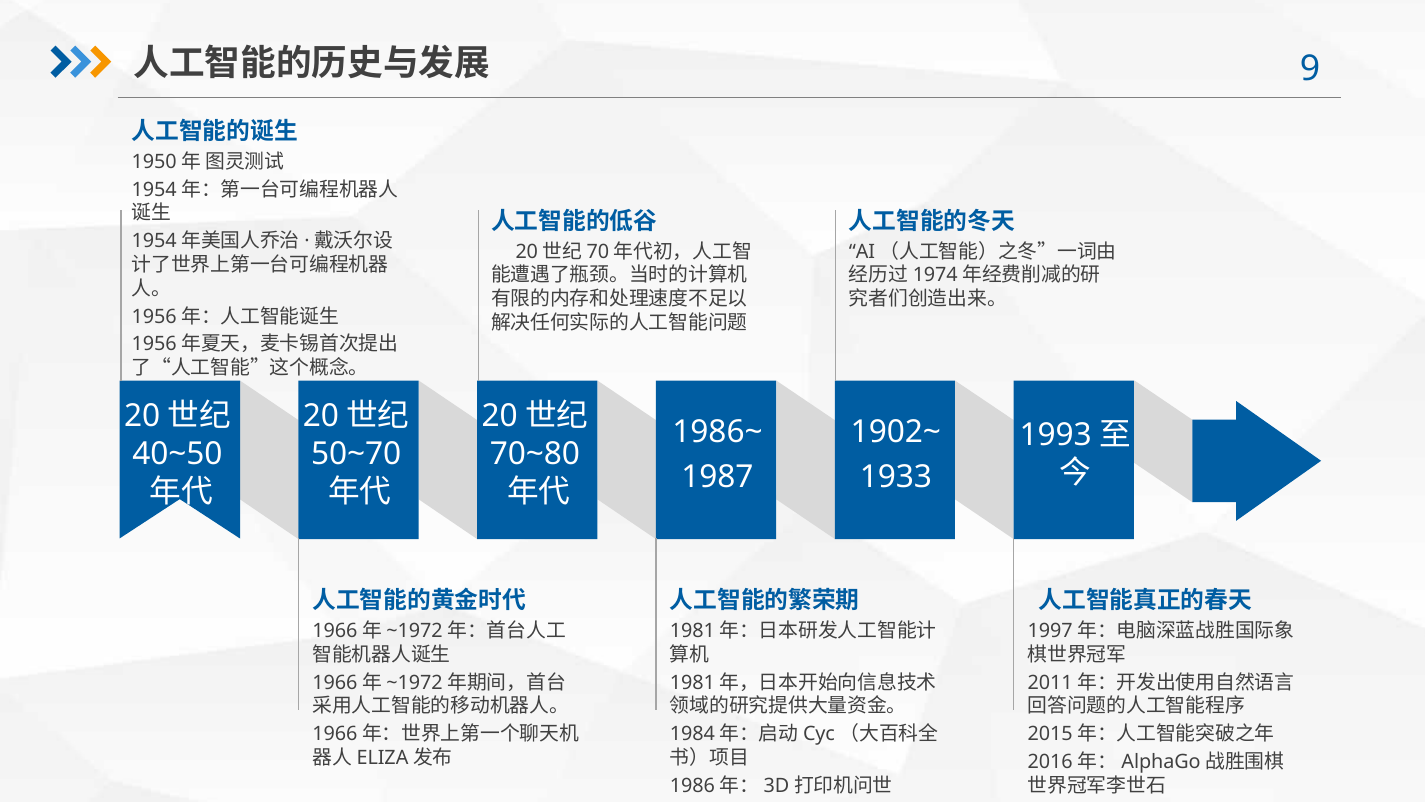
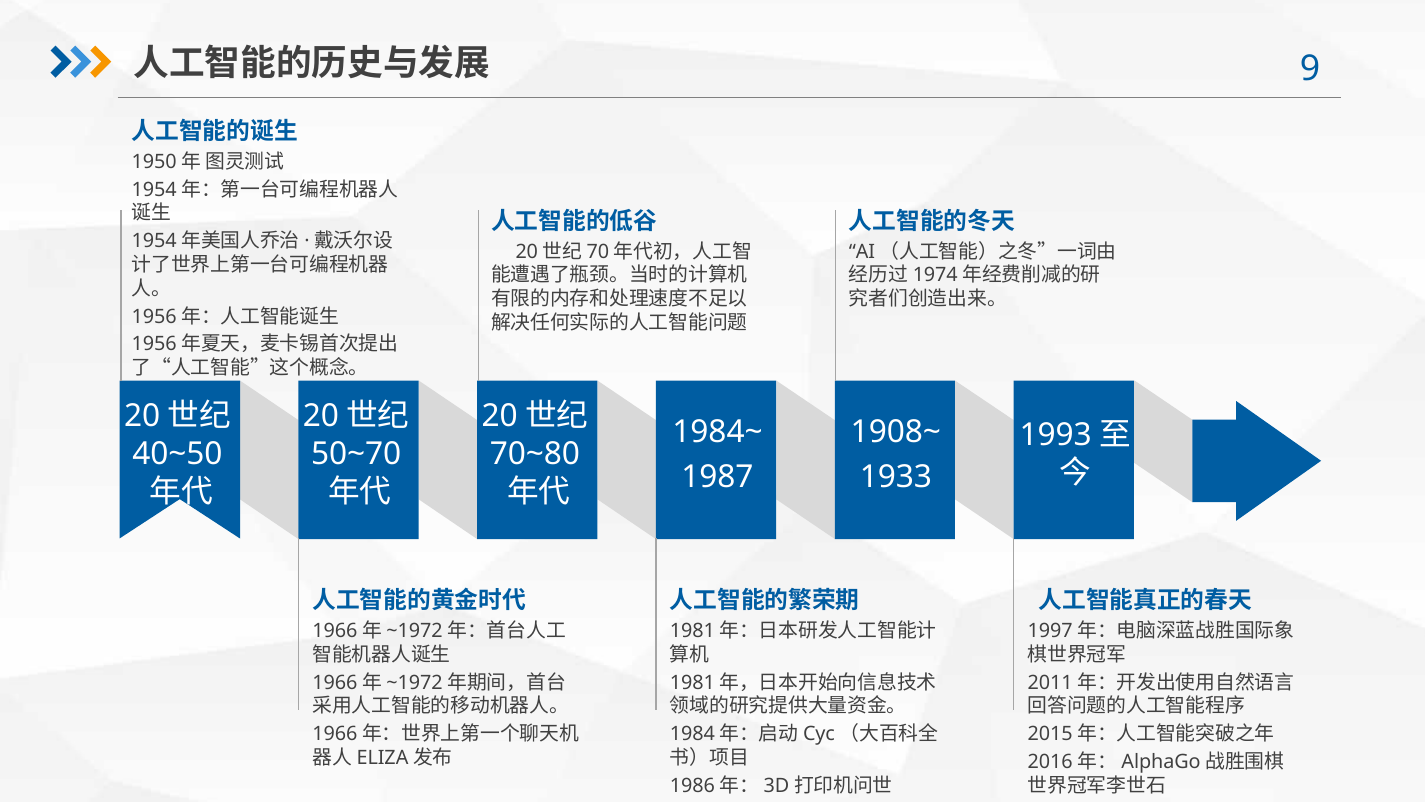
1986~: 1986~ -> 1984~ (718, 432)
1902~: 1902~ -> 1908~ (896, 432)
